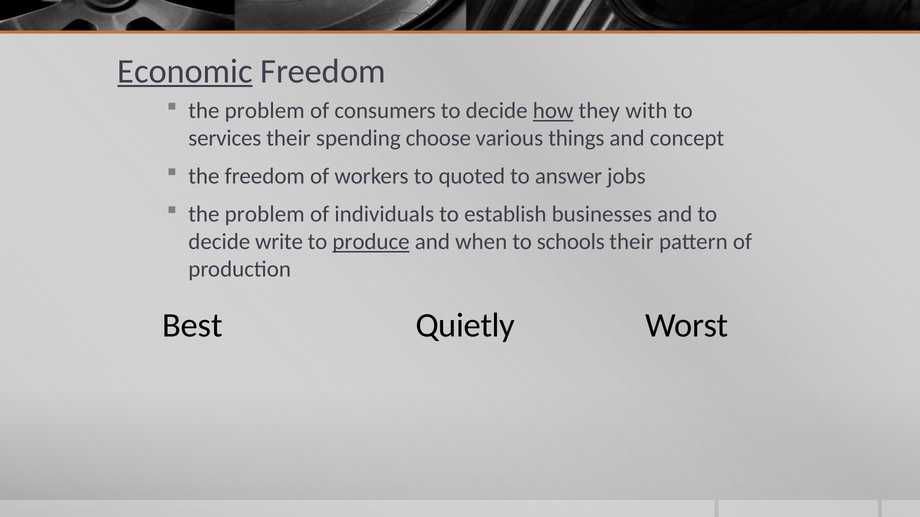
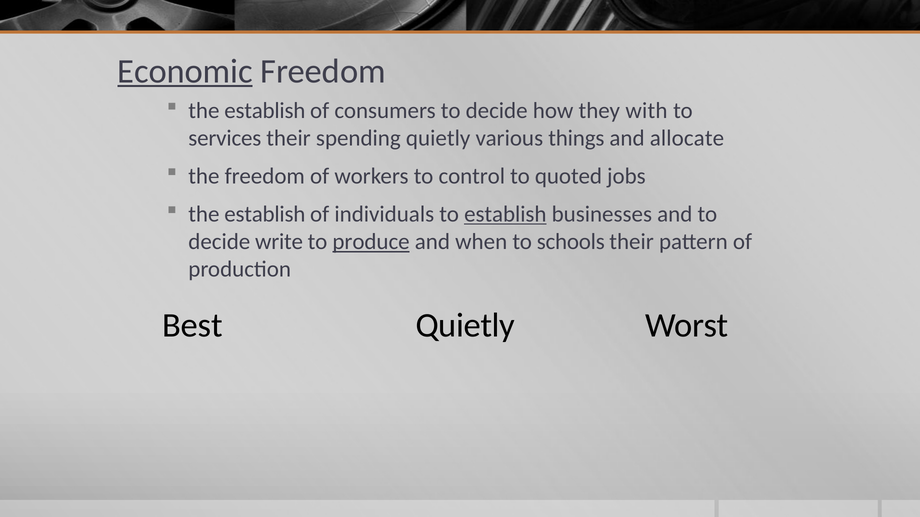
problem: problem -> establish (265, 111)
how underline: present -> none (553, 111)
spending choose: choose -> quietly (438, 138)
concept: concept -> allocate (687, 138)
quoted: quoted -> control (472, 176)
answer: answer -> quoted (569, 176)
problem: problem -> establish (265, 214)
establish underline: none -> present (505, 214)
